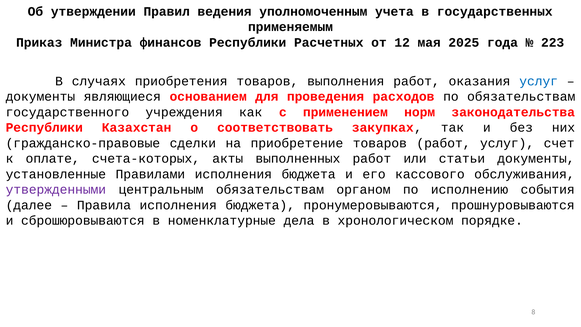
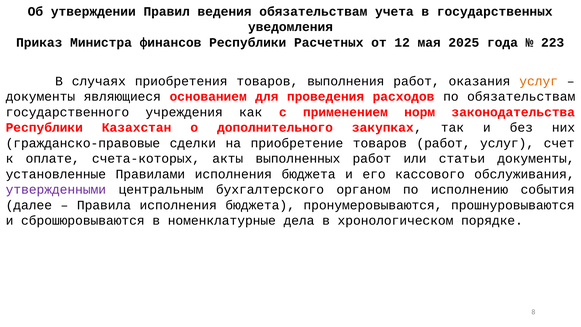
ведения уполномоченным: уполномоченным -> обязательствам (313, 12)
применяемым: применяемым -> уведомления (290, 27)
услуг colour: blue -> orange (539, 81)
соответствовать: соответствовать -> дополнительного (275, 128)
центральным обязательствам: обязательствам -> бухгалтерского (270, 190)
